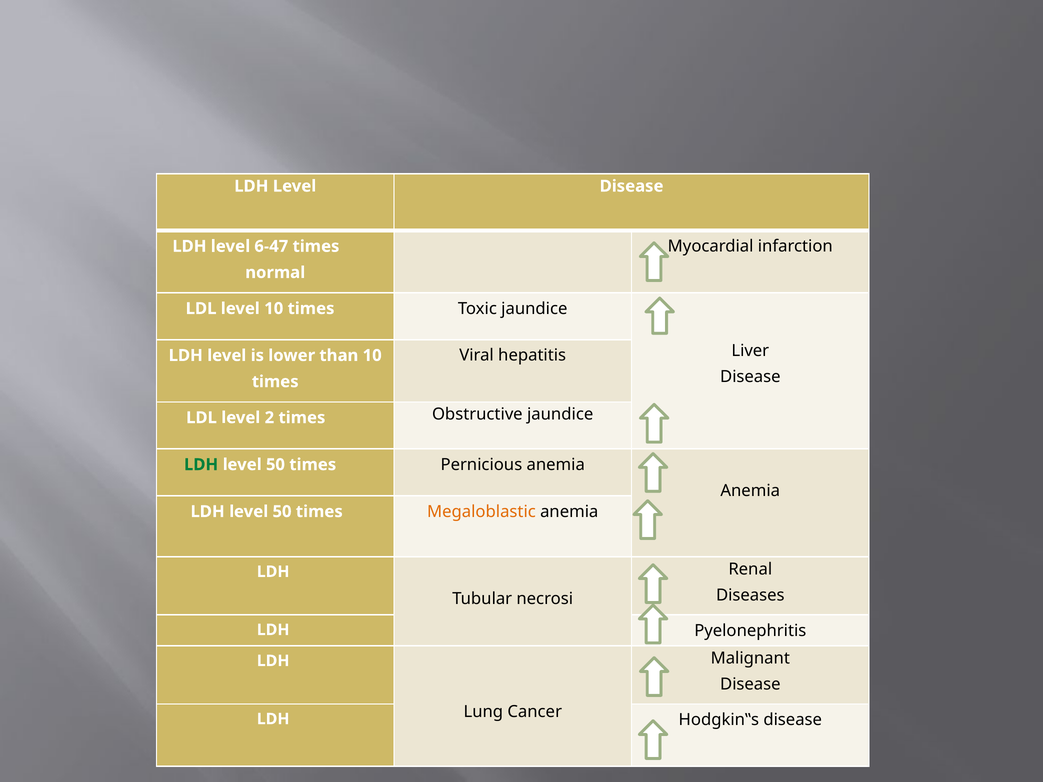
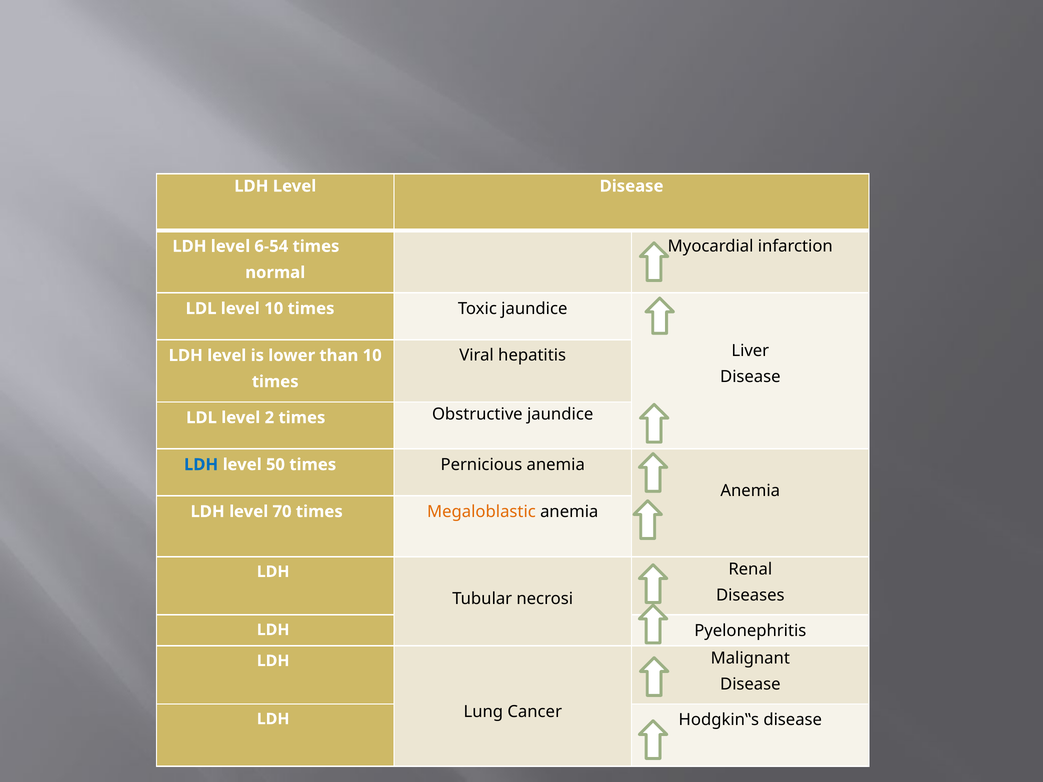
6-47: 6-47 -> 6-54 (271, 246)
LDH colour: green -> blue (201, 465)
50: 50 -> 70 (282, 512)
